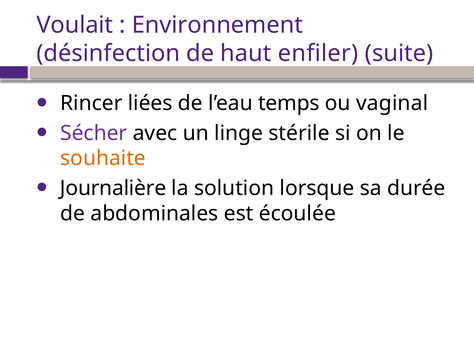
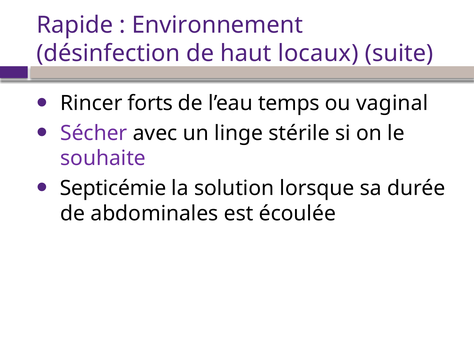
Voulait: Voulait -> Rapide (75, 25)
enfiler: enfiler -> locaux (318, 53)
liées: liées -> forts (150, 103)
souhaite colour: orange -> purple (103, 159)
Journalière: Journalière -> Septicémie (113, 188)
